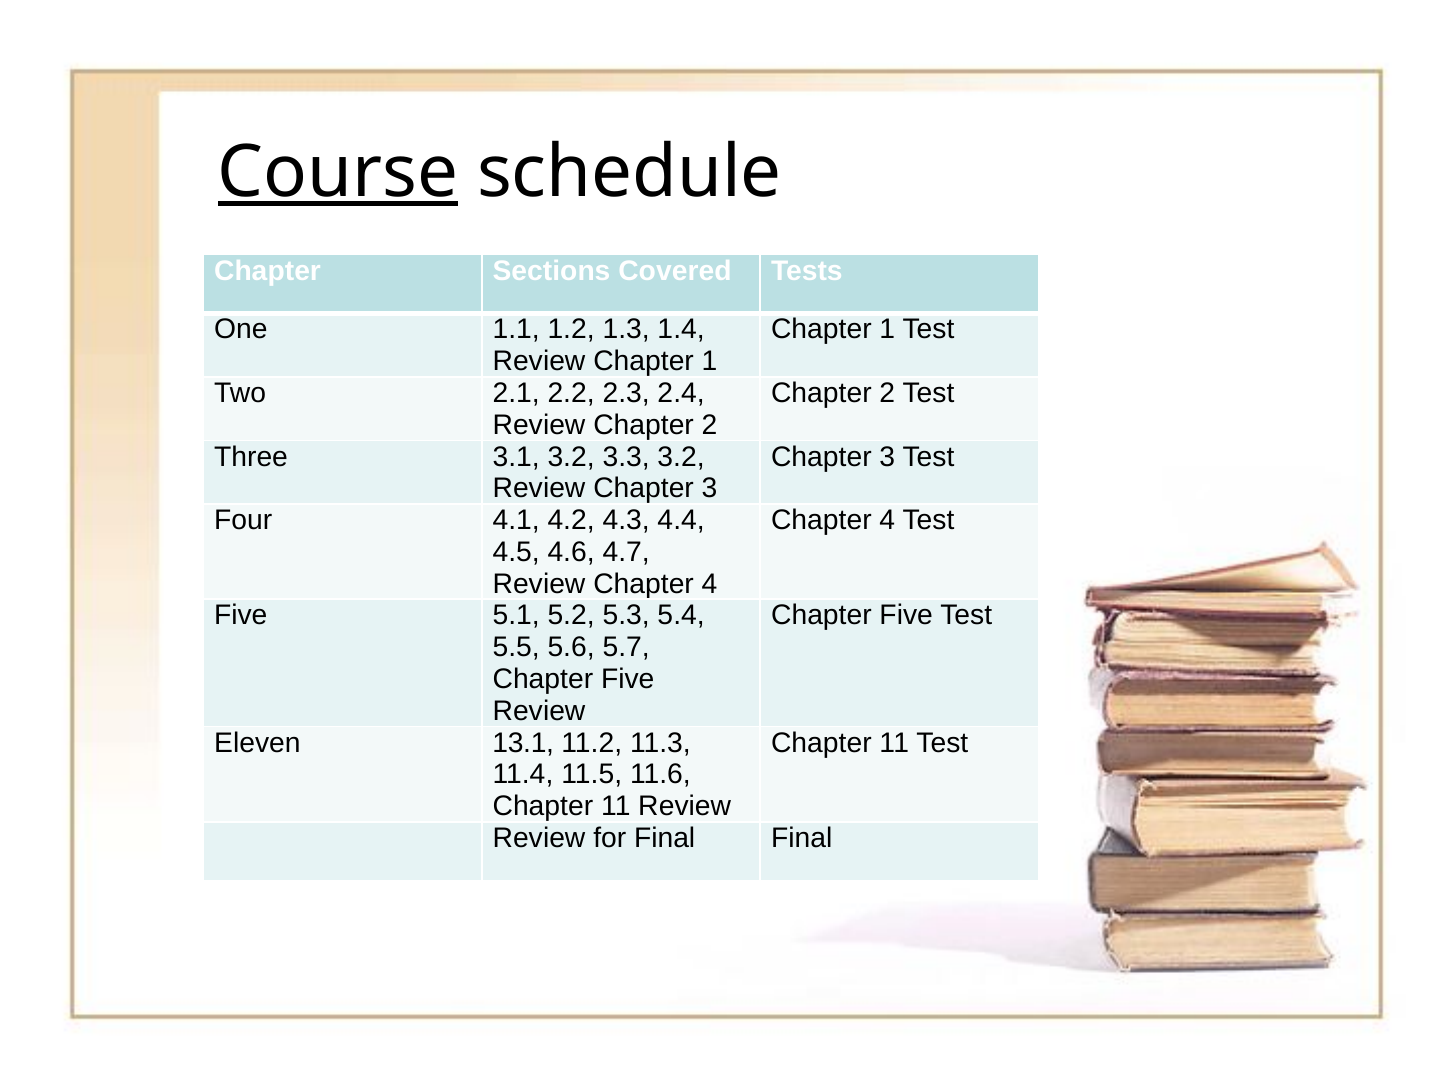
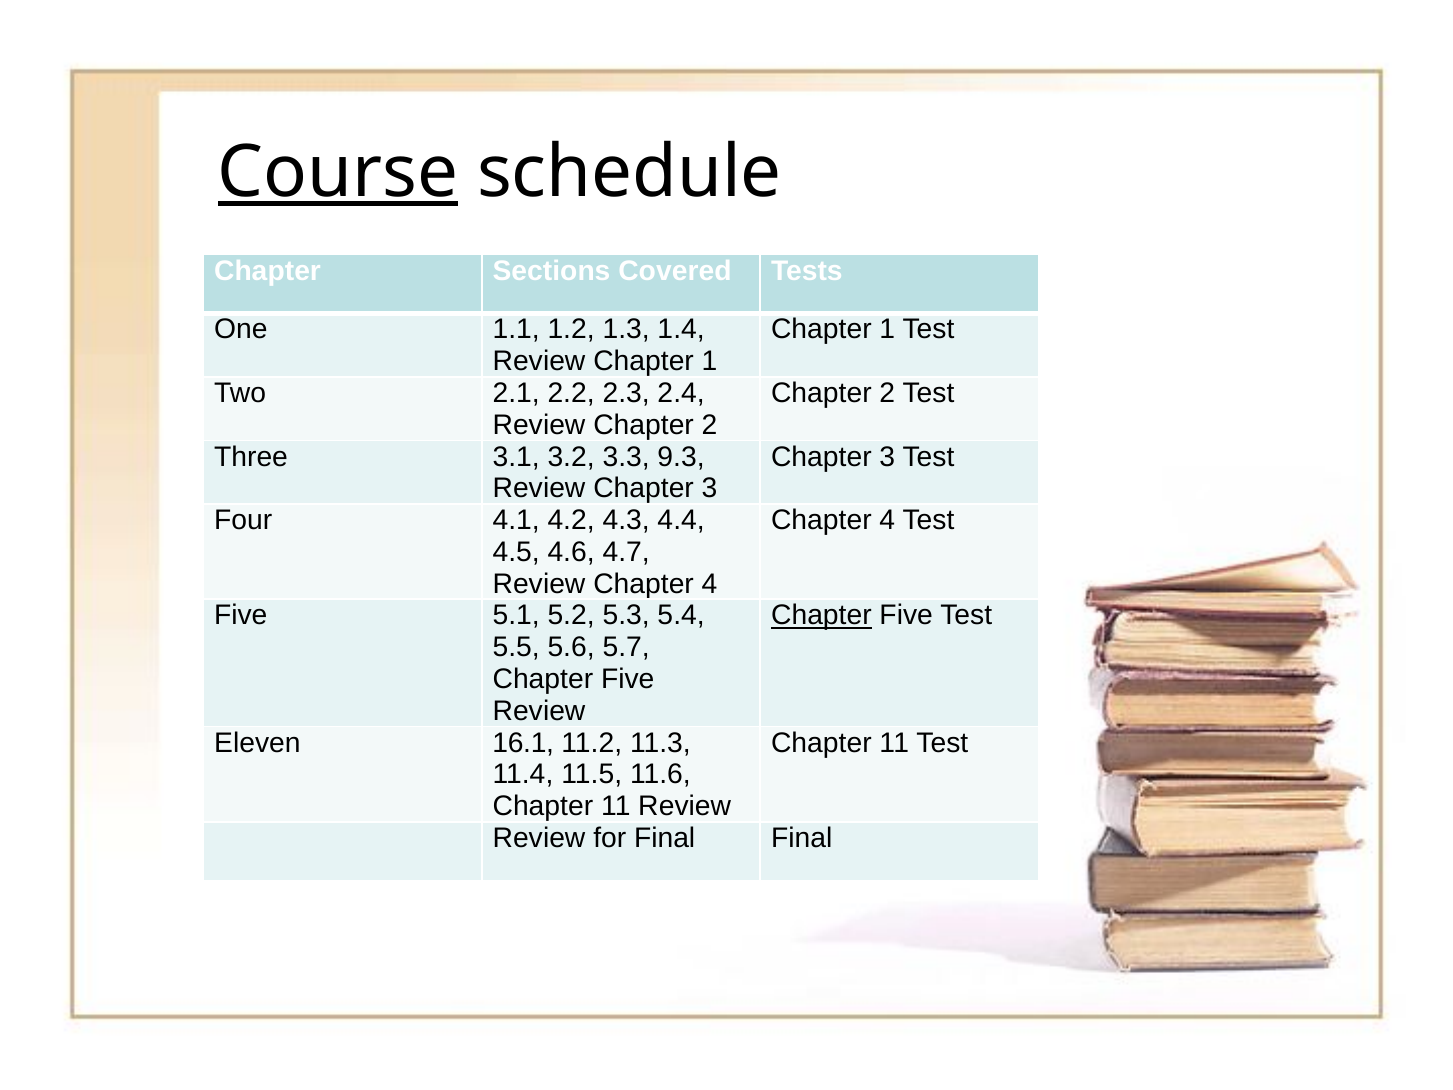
3.3 3.2: 3.2 -> 9.3 (681, 457)
Chapter underline: none -> present (821, 616)
13.1: 13.1 -> 16.1 (523, 743)
